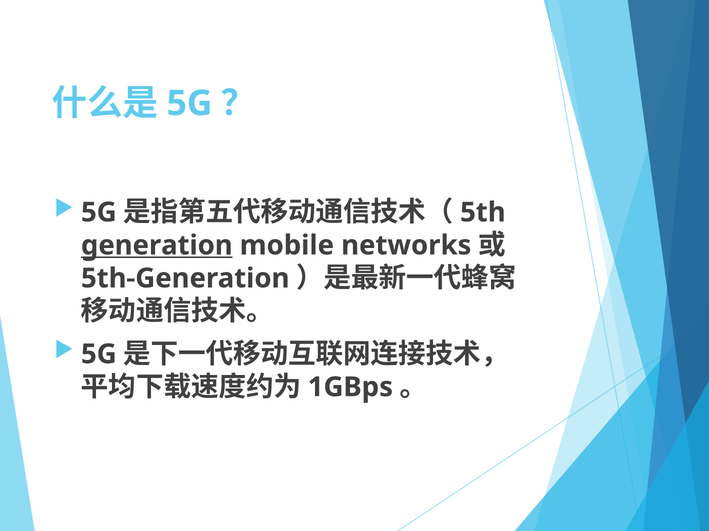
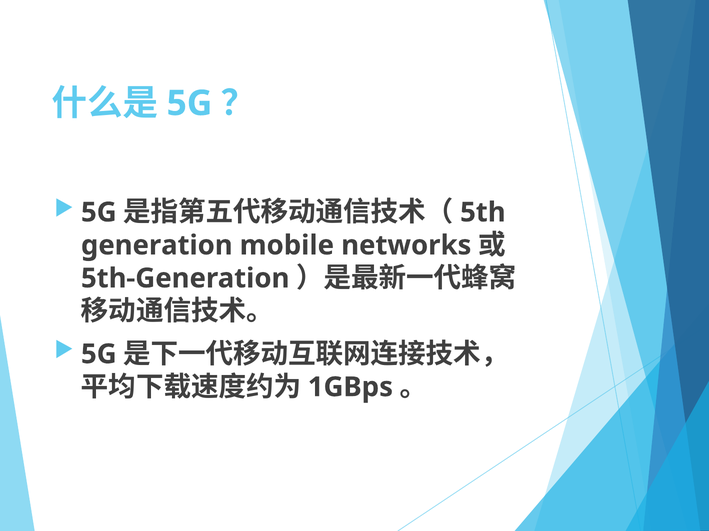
generation underline: present -> none (157, 246)
